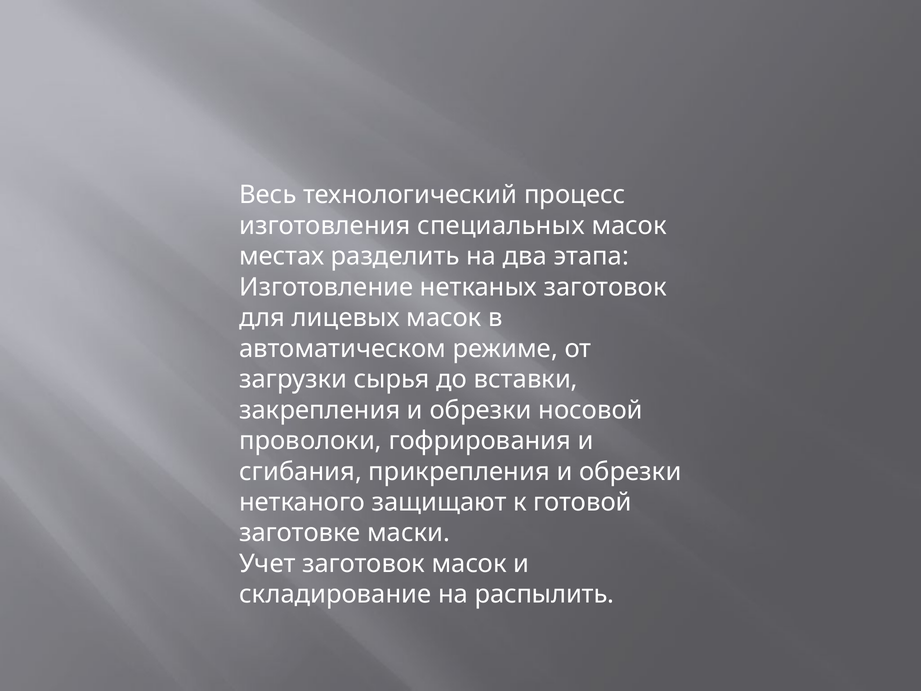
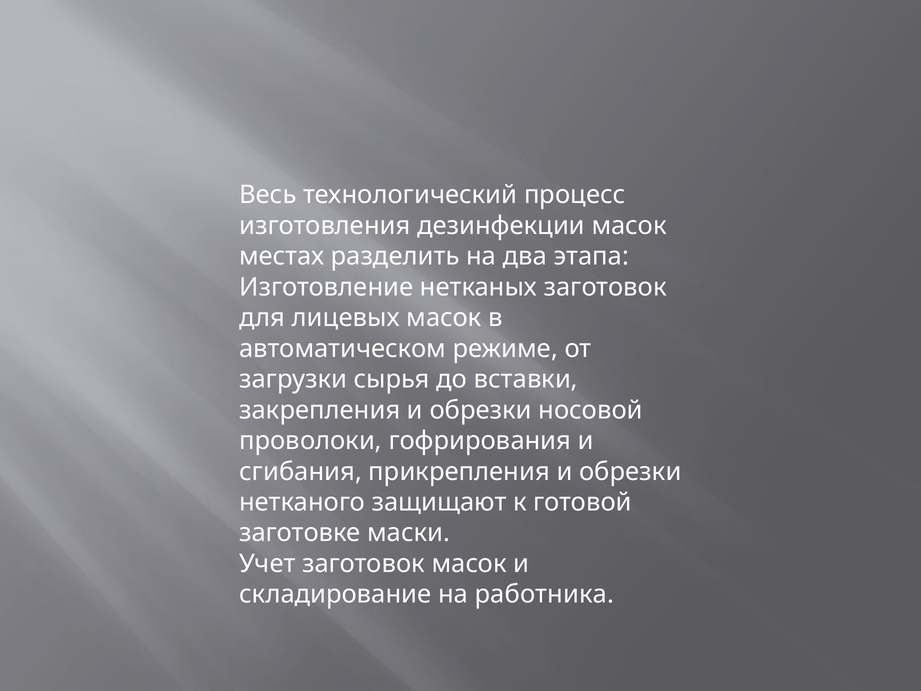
специальных: специальных -> дезинфекции (501, 226)
распылить: распылить -> работника (544, 594)
